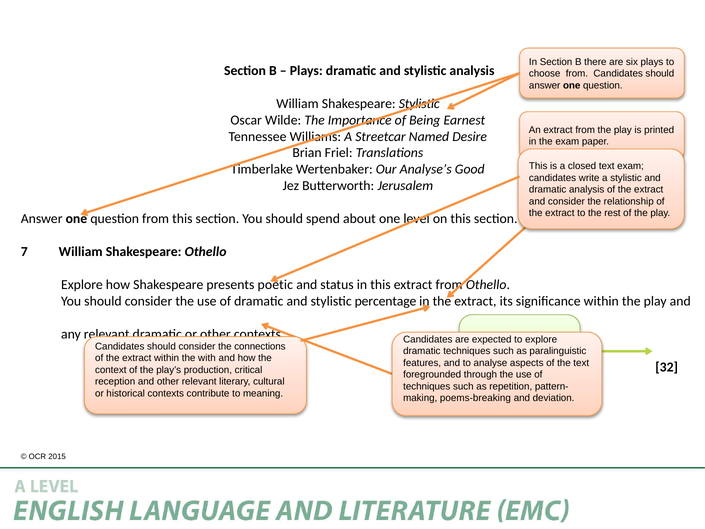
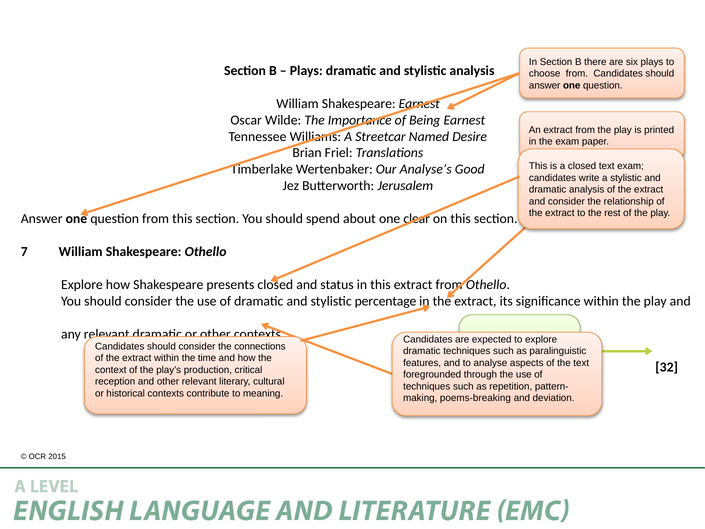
Shakespeare Stylistic: Stylistic -> Earnest (419, 104)
one level: level -> clear (417, 219)
presents poetic: poetic -> closed (275, 285)
with: with -> time (207, 358)
